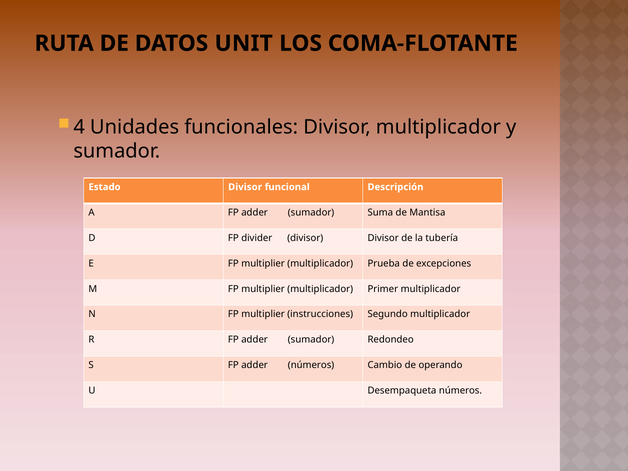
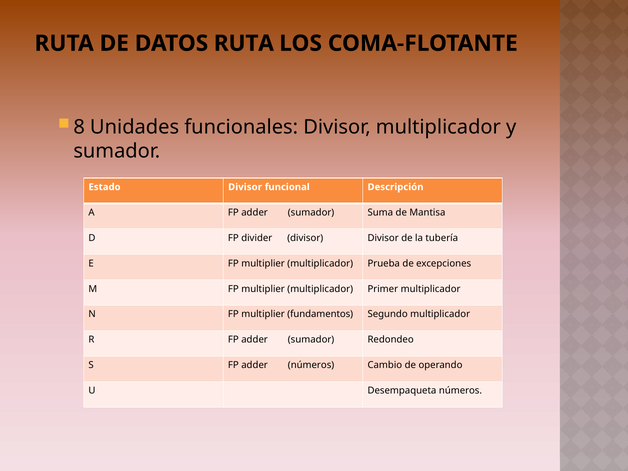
DATOS UNIT: UNIT -> RUTA (244, 43)
4: 4 -> 8 (79, 127)
instrucciones: instrucciones -> fundamentos (320, 314)
